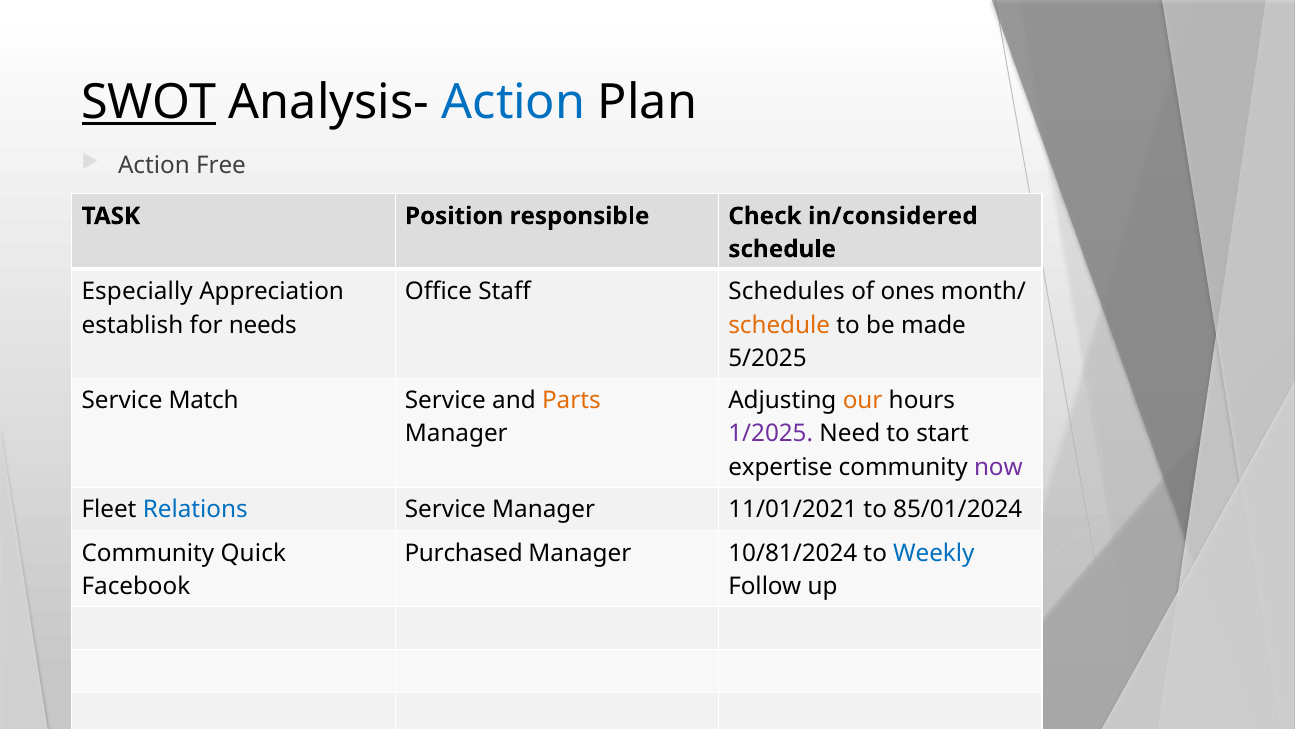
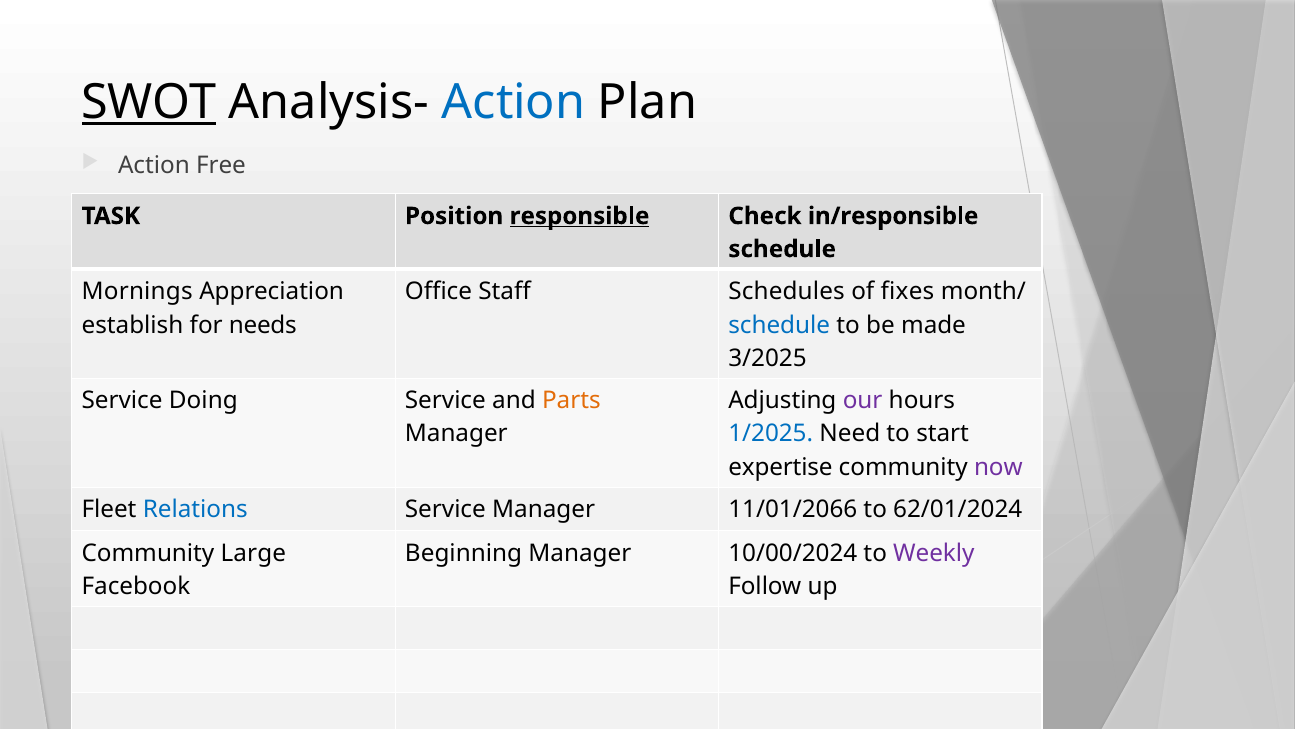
responsible underline: none -> present (580, 216)
in/considered: in/considered -> in/responsible (893, 216)
Especially: Especially -> Mornings (137, 292)
ones: ones -> fixes (907, 292)
schedule colour: orange -> blue (779, 325)
5/2025: 5/2025 -> 3/2025 (768, 358)
Match: Match -> Doing (203, 401)
our colour: orange -> purple (863, 401)
1/2025 colour: purple -> blue (771, 434)
11/01/2021: 11/01/2021 -> 11/01/2066 (793, 509)
85/01/2024: 85/01/2024 -> 62/01/2024 (958, 509)
Quick: Quick -> Large (253, 553)
Purchased: Purchased -> Beginning (464, 553)
10/81/2024: 10/81/2024 -> 10/00/2024 (793, 553)
Weekly colour: blue -> purple (934, 553)
